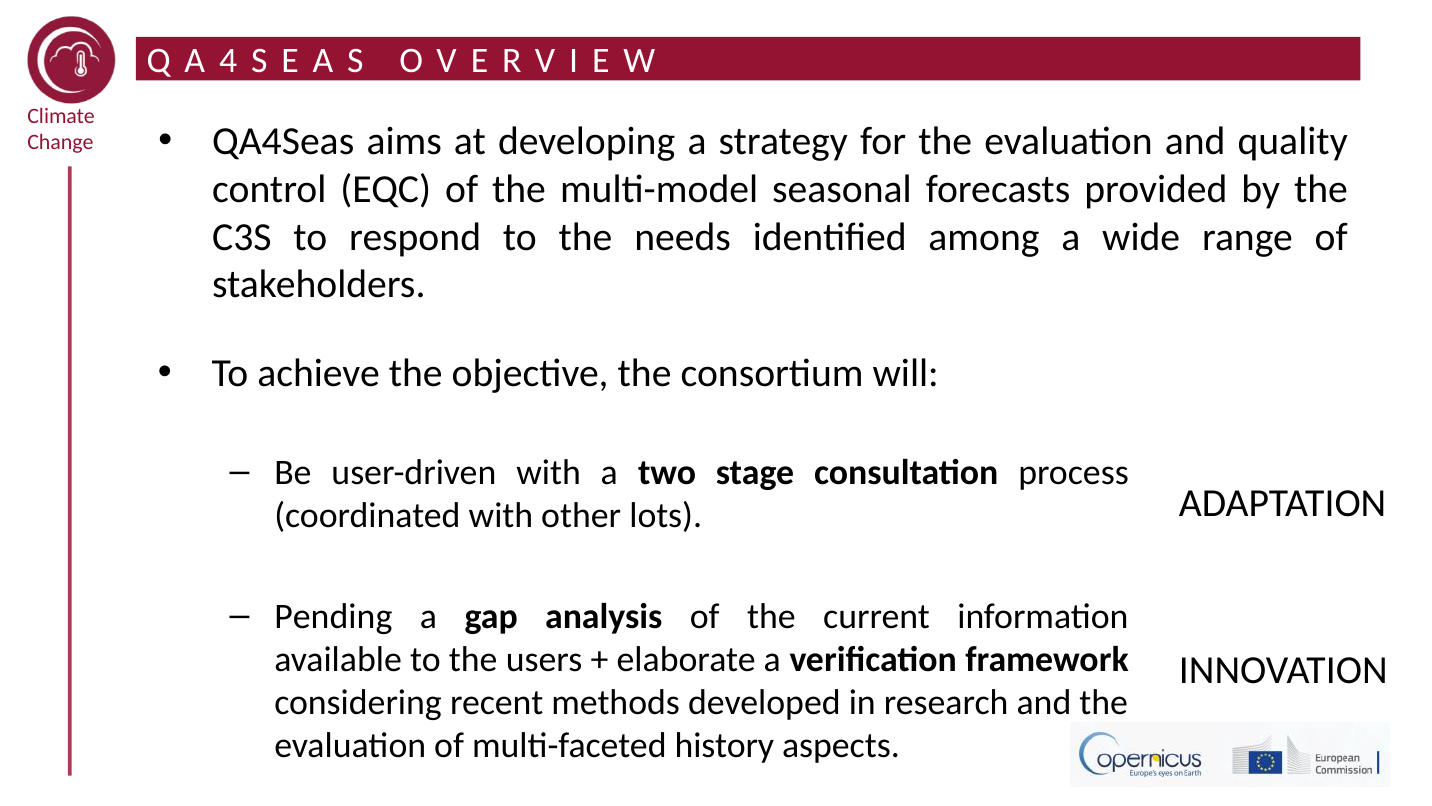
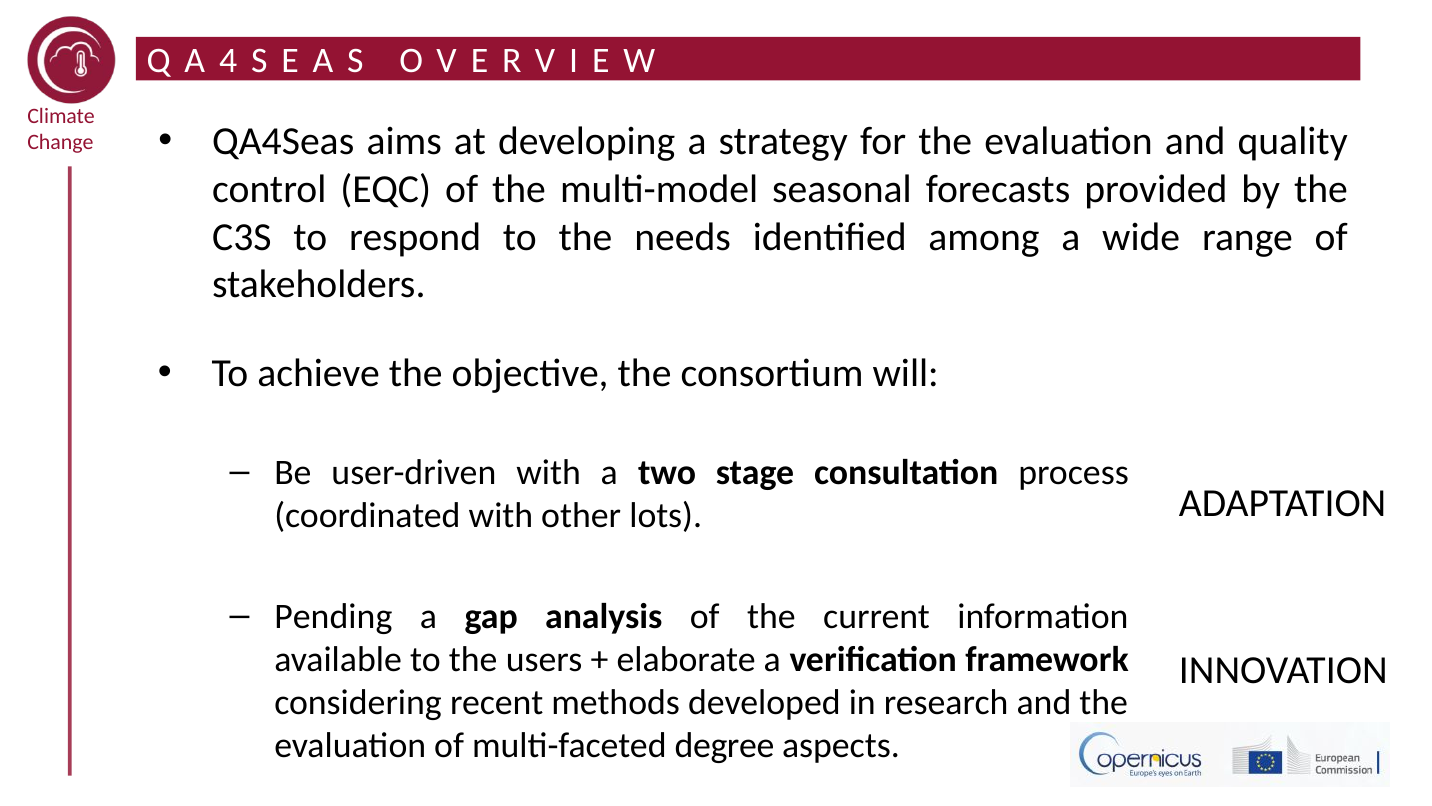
history: history -> degree (724, 745)
